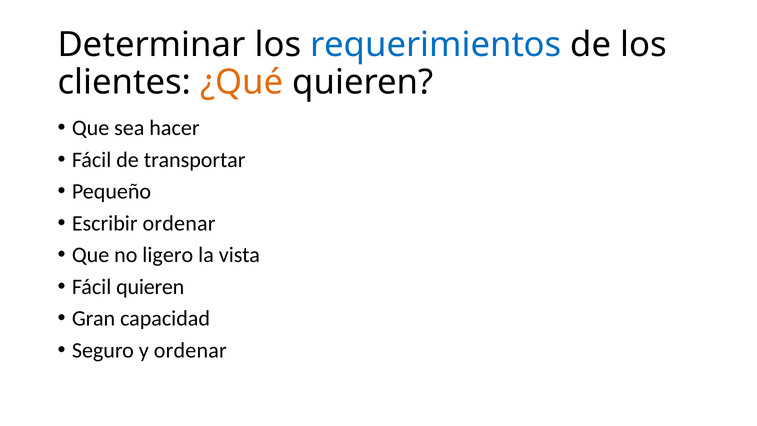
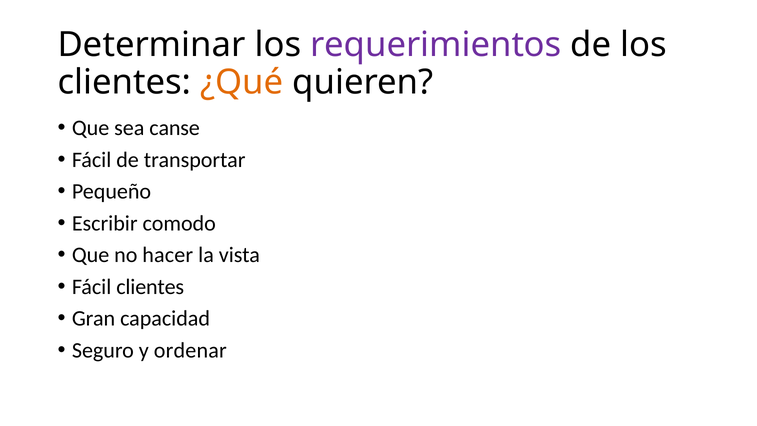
requerimientos colour: blue -> purple (436, 45)
hacer: hacer -> canse (175, 128)
Escribir ordenar: ordenar -> comodo (179, 223)
ligero: ligero -> hacer (168, 255)
Fácil quieren: quieren -> clientes (150, 287)
